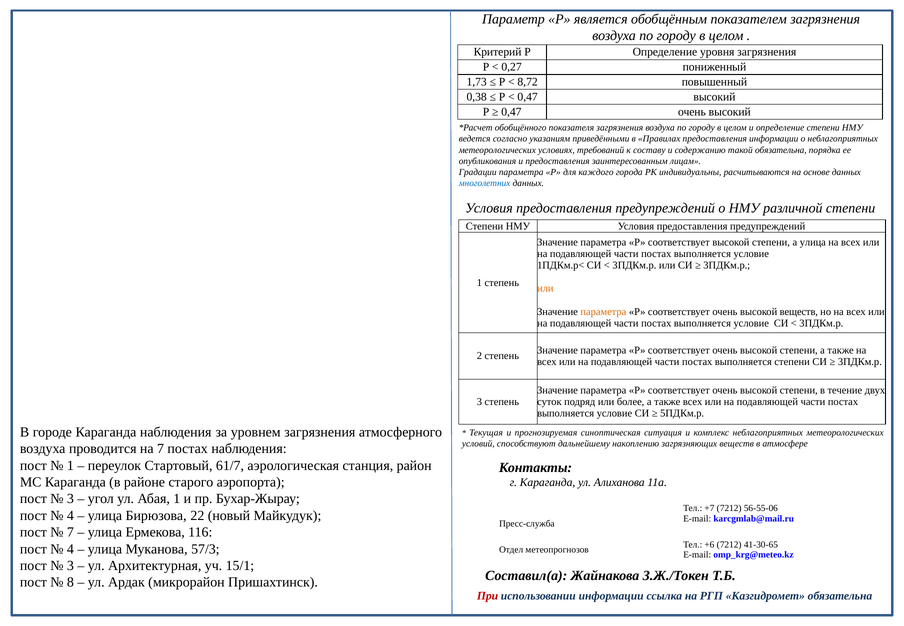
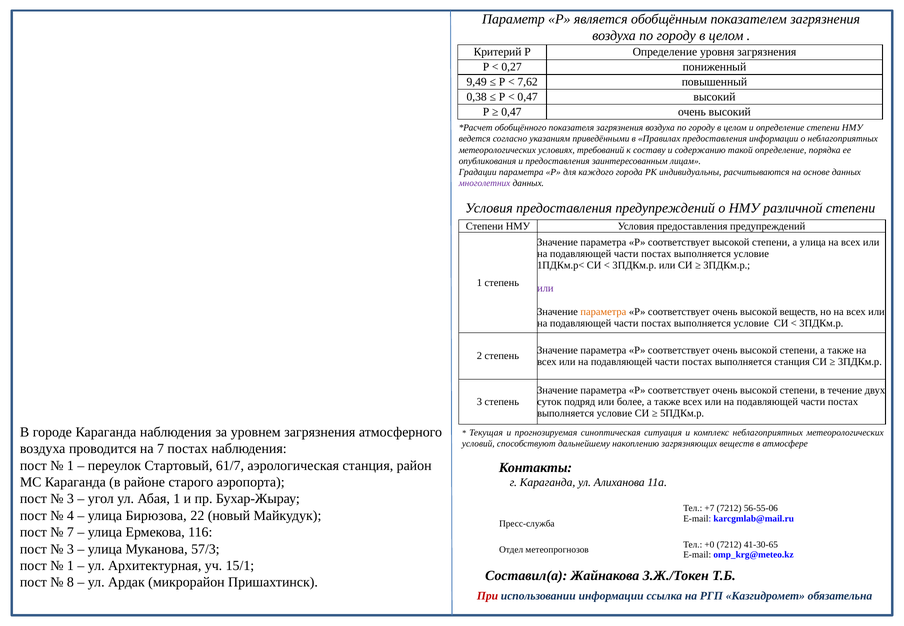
1,73: 1,73 -> 9,49 (477, 82)
8,72: 8,72 -> 7,62 (528, 82)
такой обязательна: обязательна -> определение (781, 150)
многолетних colour: blue -> purple (485, 183)
или colour: orange -> purple (545, 288)
выполняется степени: степени -> станция (792, 362)
+6: +6 -> +0 (709, 544)
4: 4 -> 3 (70, 549)
3: 3 -> 1 (70, 566)
